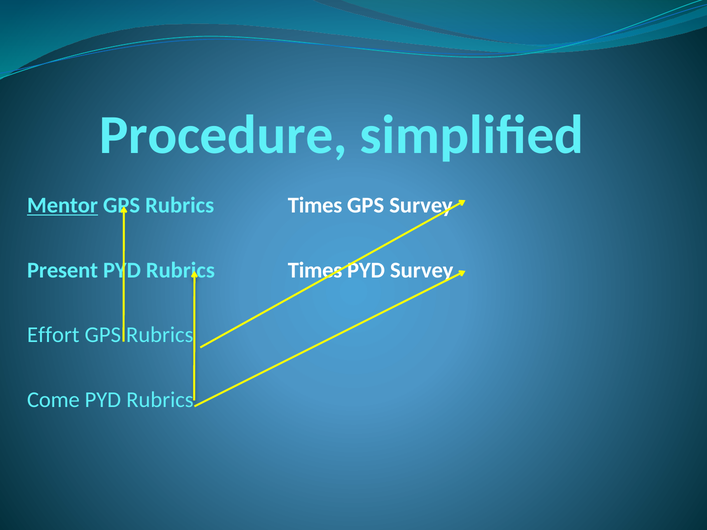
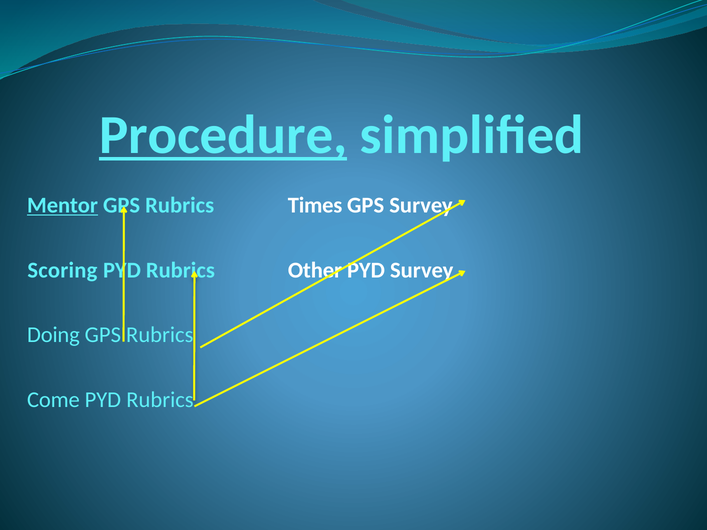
Procedure underline: none -> present (223, 135)
Present: Present -> Scoring (62, 270)
Times: Times -> Other (315, 270)
Effort: Effort -> Doing (53, 335)
